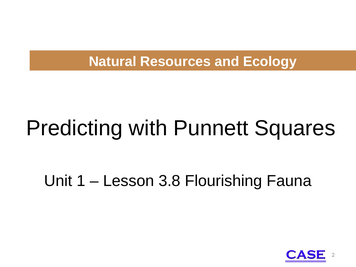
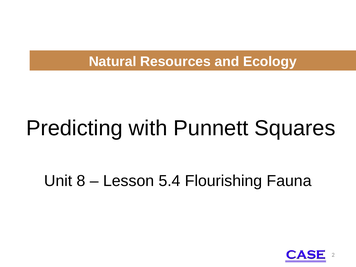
1: 1 -> 8 (81, 181)
3.8: 3.8 -> 5.4 (170, 181)
